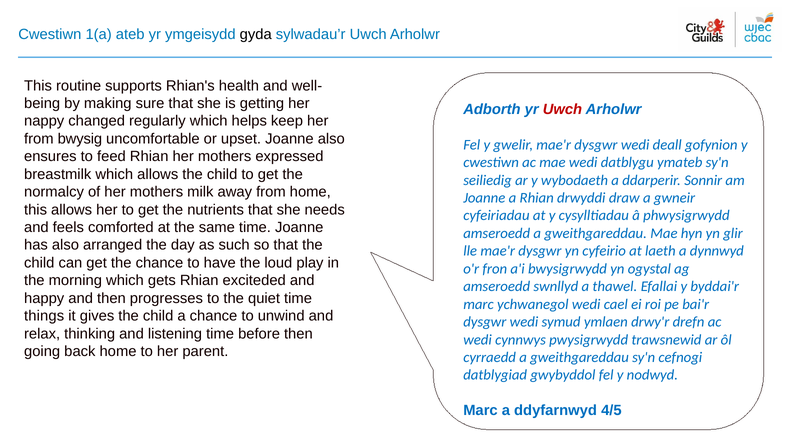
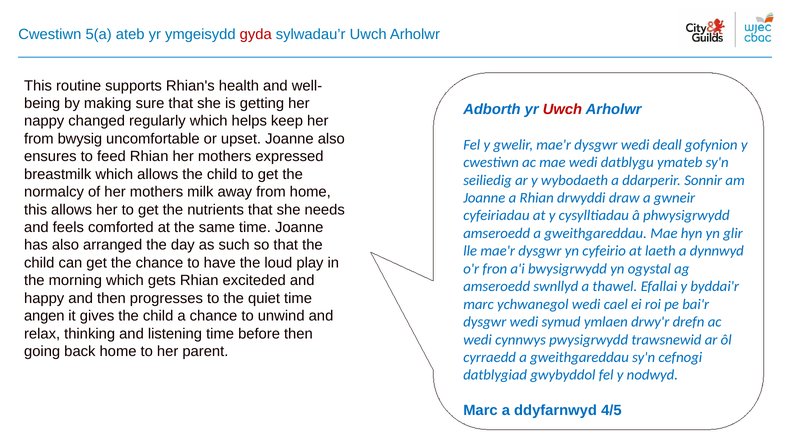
1(a: 1(a -> 5(a (99, 34)
gyda colour: black -> red (256, 34)
things: things -> angen (44, 316)
